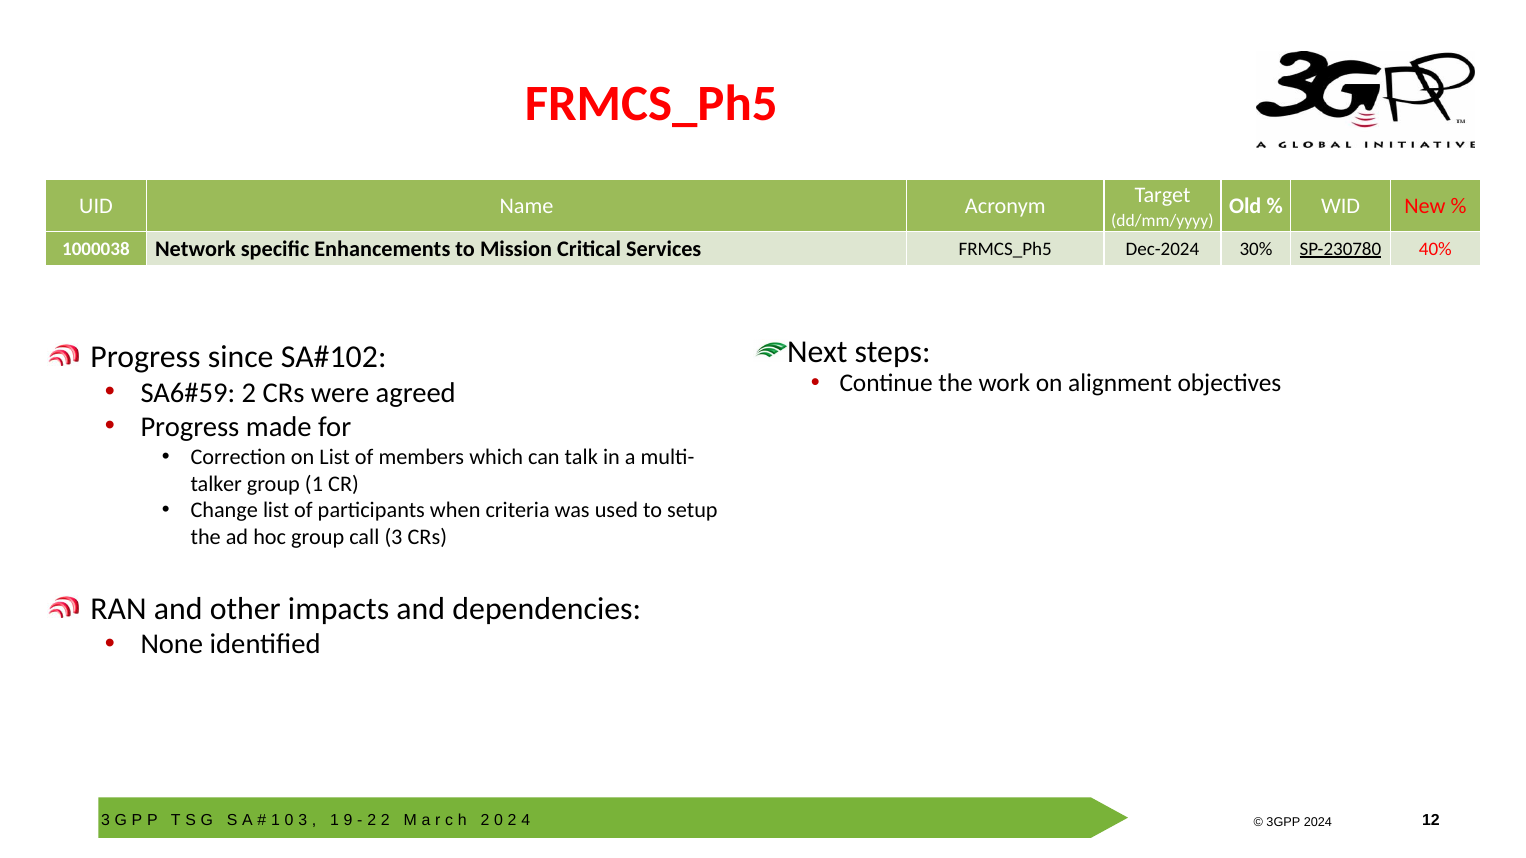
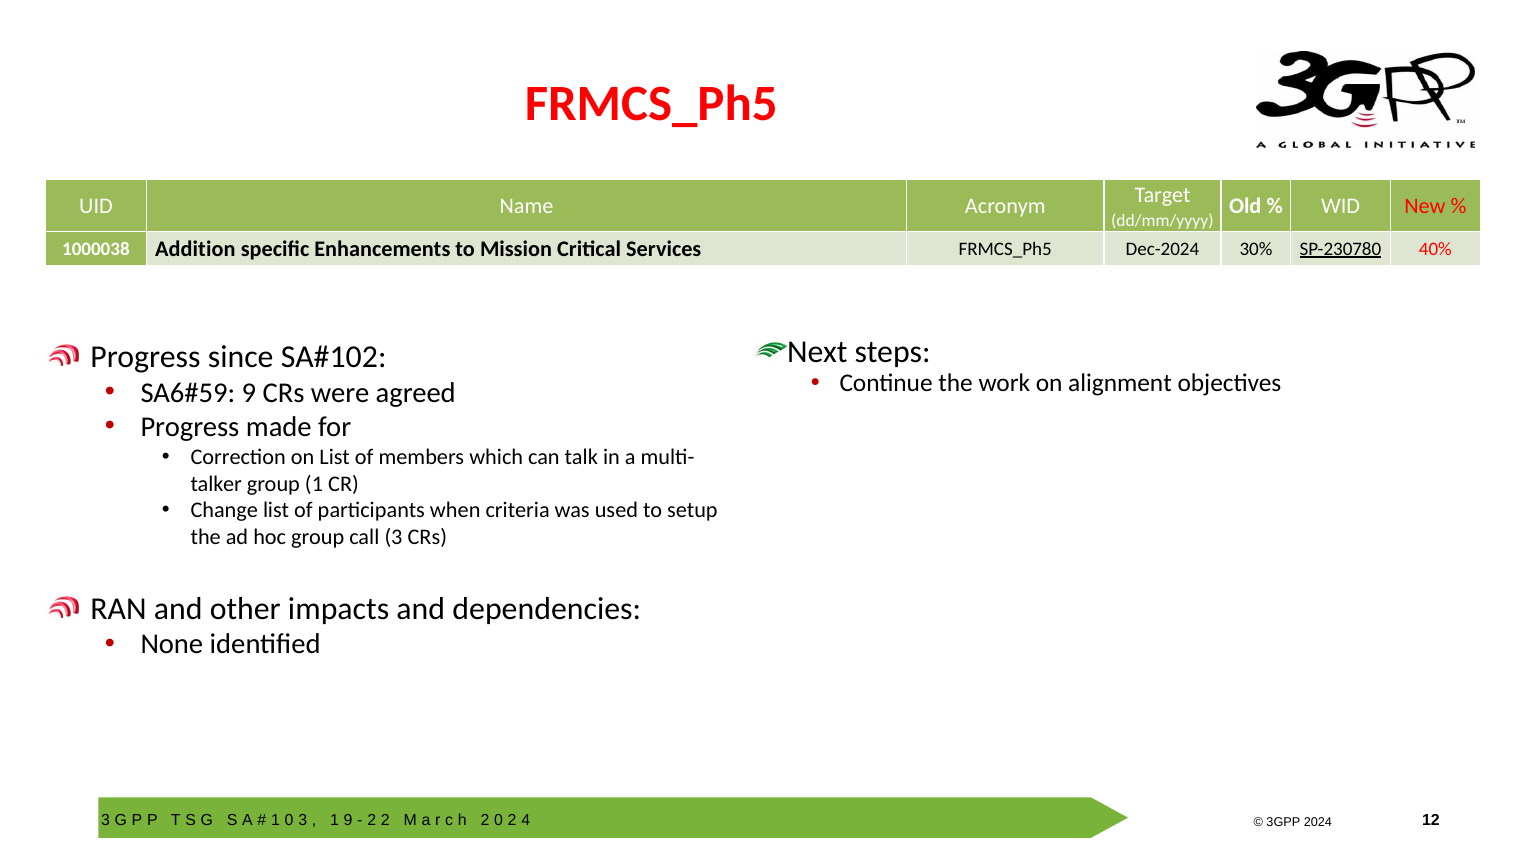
Network: Network -> Addition (195, 249)
2: 2 -> 9 (249, 393)
